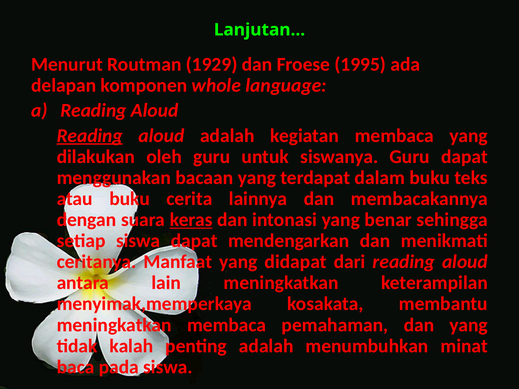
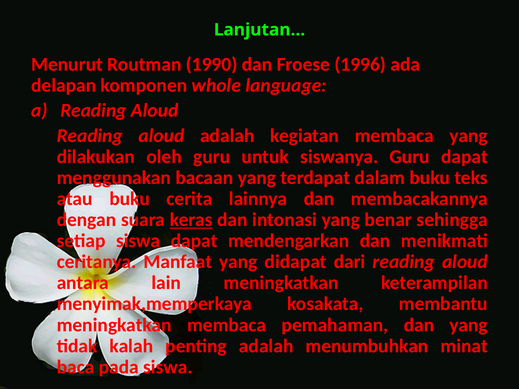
1929: 1929 -> 1990 (212, 64)
1995: 1995 -> 1996 (360, 64)
Reading underline: present -> none (90, 136)
